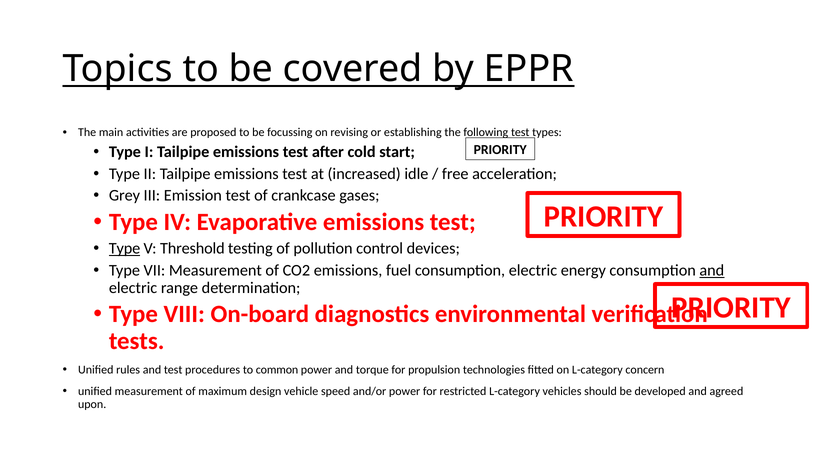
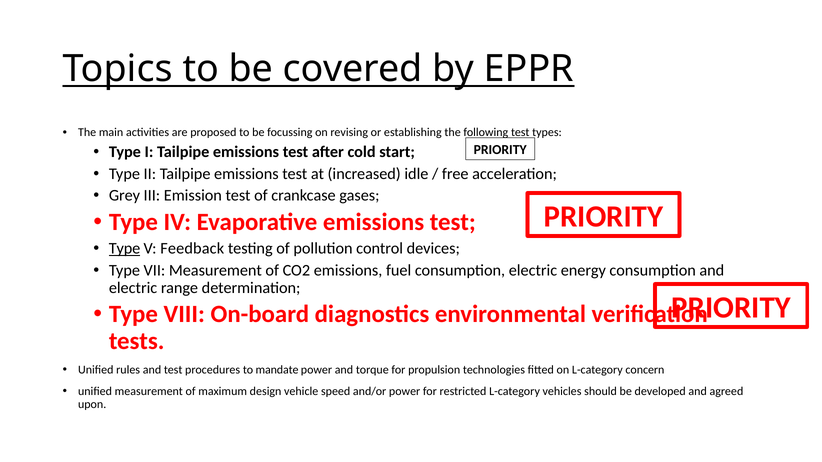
Threshold: Threshold -> Feedback (192, 249)
and underline: present -> none (712, 271)
common: common -> mandate (277, 370)
